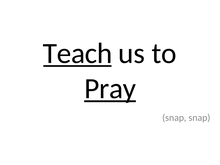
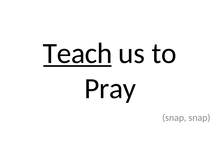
Pray underline: present -> none (110, 89)
